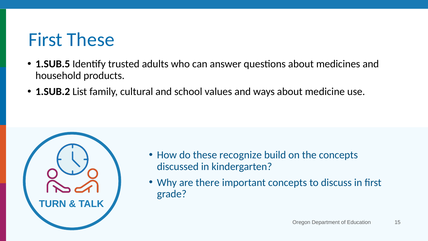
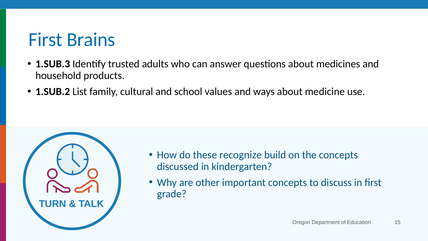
First These: These -> Brains (91, 40)
1.SUB.5: 1.SUB.5 -> 1.SUB.3 (53, 64)
there: there -> other (208, 182)
